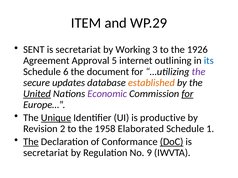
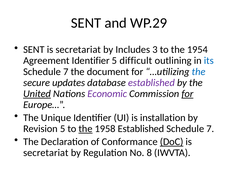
ITEM: ITEM -> SENT (86, 23)
Working: Working -> Includes (133, 50)
1926: 1926 -> 1954 (197, 50)
Agreement Approval: Approval -> Identifier (91, 61)
internet: internet -> difficult (136, 61)
6: 6 -> 7 (66, 72)
the colour: purple -> blue (199, 72)
established colour: orange -> purple (151, 83)
Unique underline: present -> none (56, 118)
productive: productive -> installation (163, 118)
Revision 2: 2 -> 5 (63, 129)
the underline: none -> present (86, 129)
1958 Elaborated: Elaborated -> Established (141, 129)
1: 1 -> 7 (210, 129)
The underline: present -> none (31, 142)
9: 9 -> 8 (149, 153)
